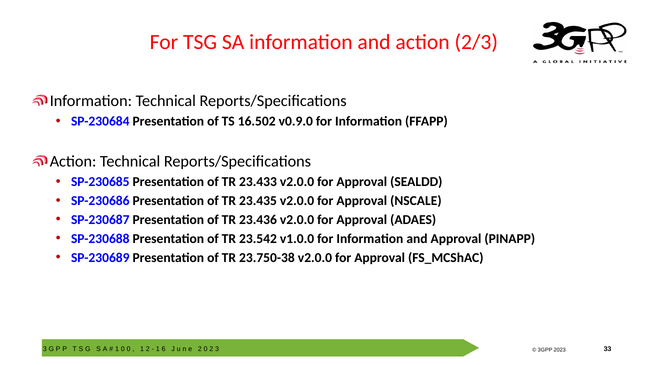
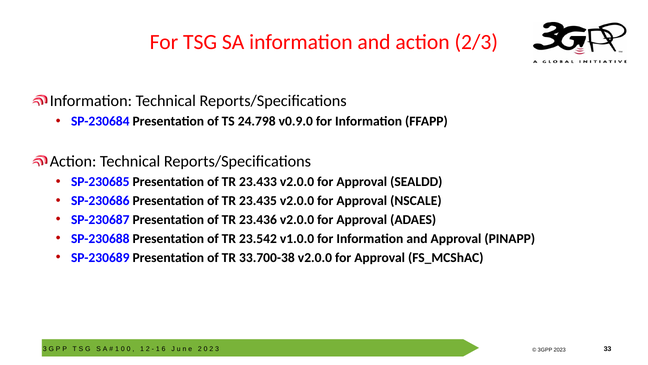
16.502: 16.502 -> 24.798 (257, 121)
23.750-38: 23.750-38 -> 33.700-38 (267, 257)
